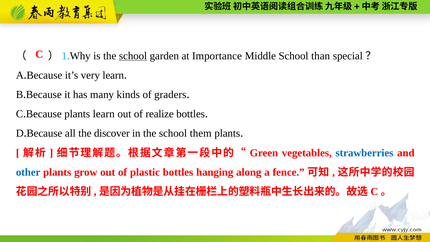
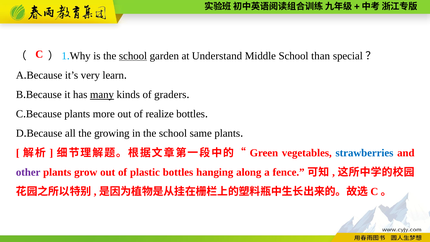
Importance: Importance -> Understand (217, 56)
many underline: none -> present (102, 95)
plants learn: learn -> more (104, 114)
discover: discover -> growing (112, 133)
them: them -> same (201, 133)
other colour: blue -> purple (28, 172)
